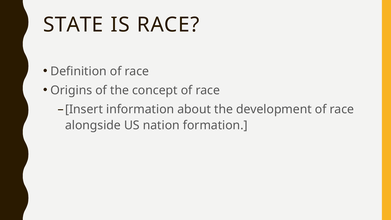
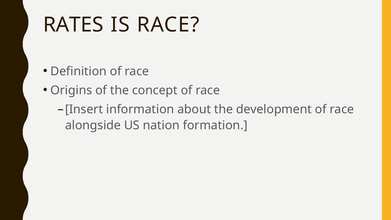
STATE: STATE -> RATES (73, 25)
